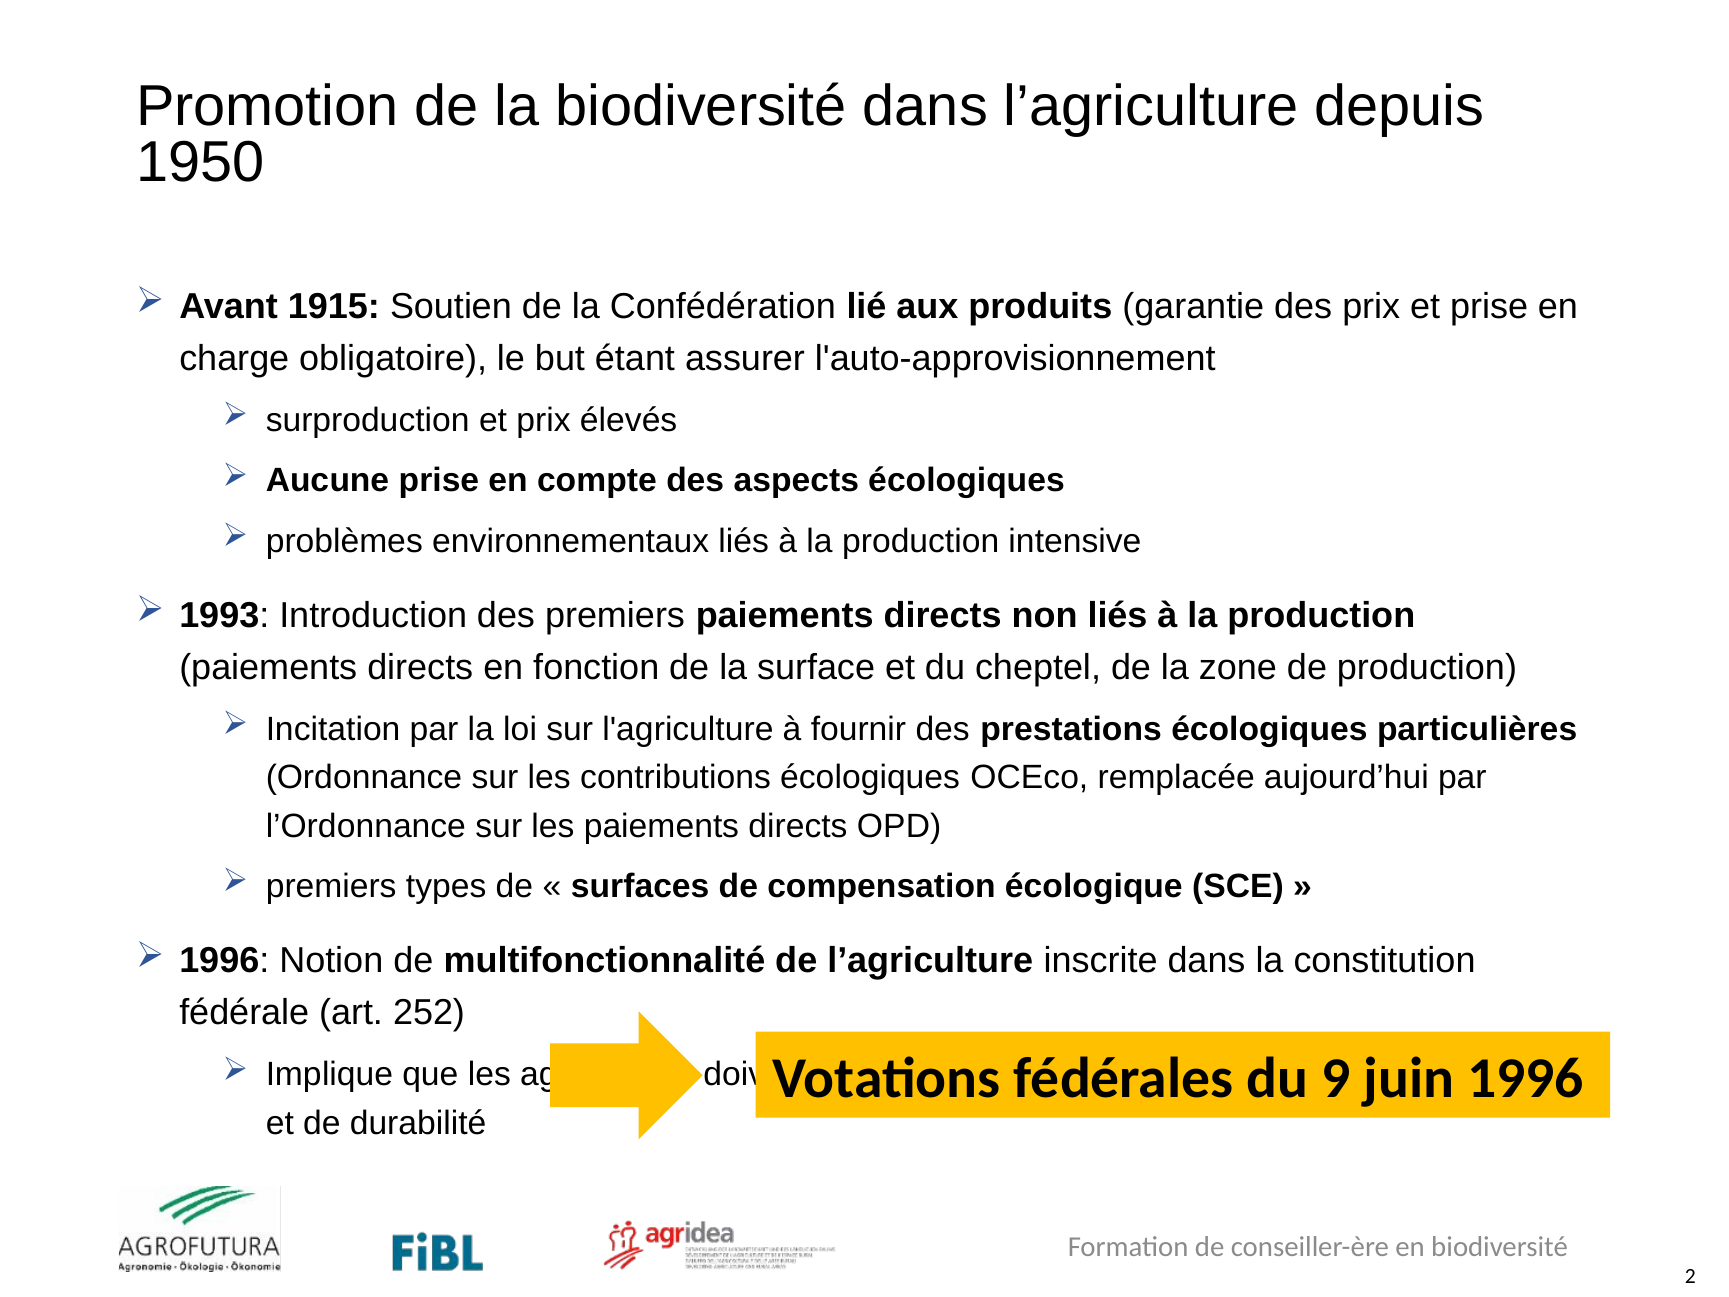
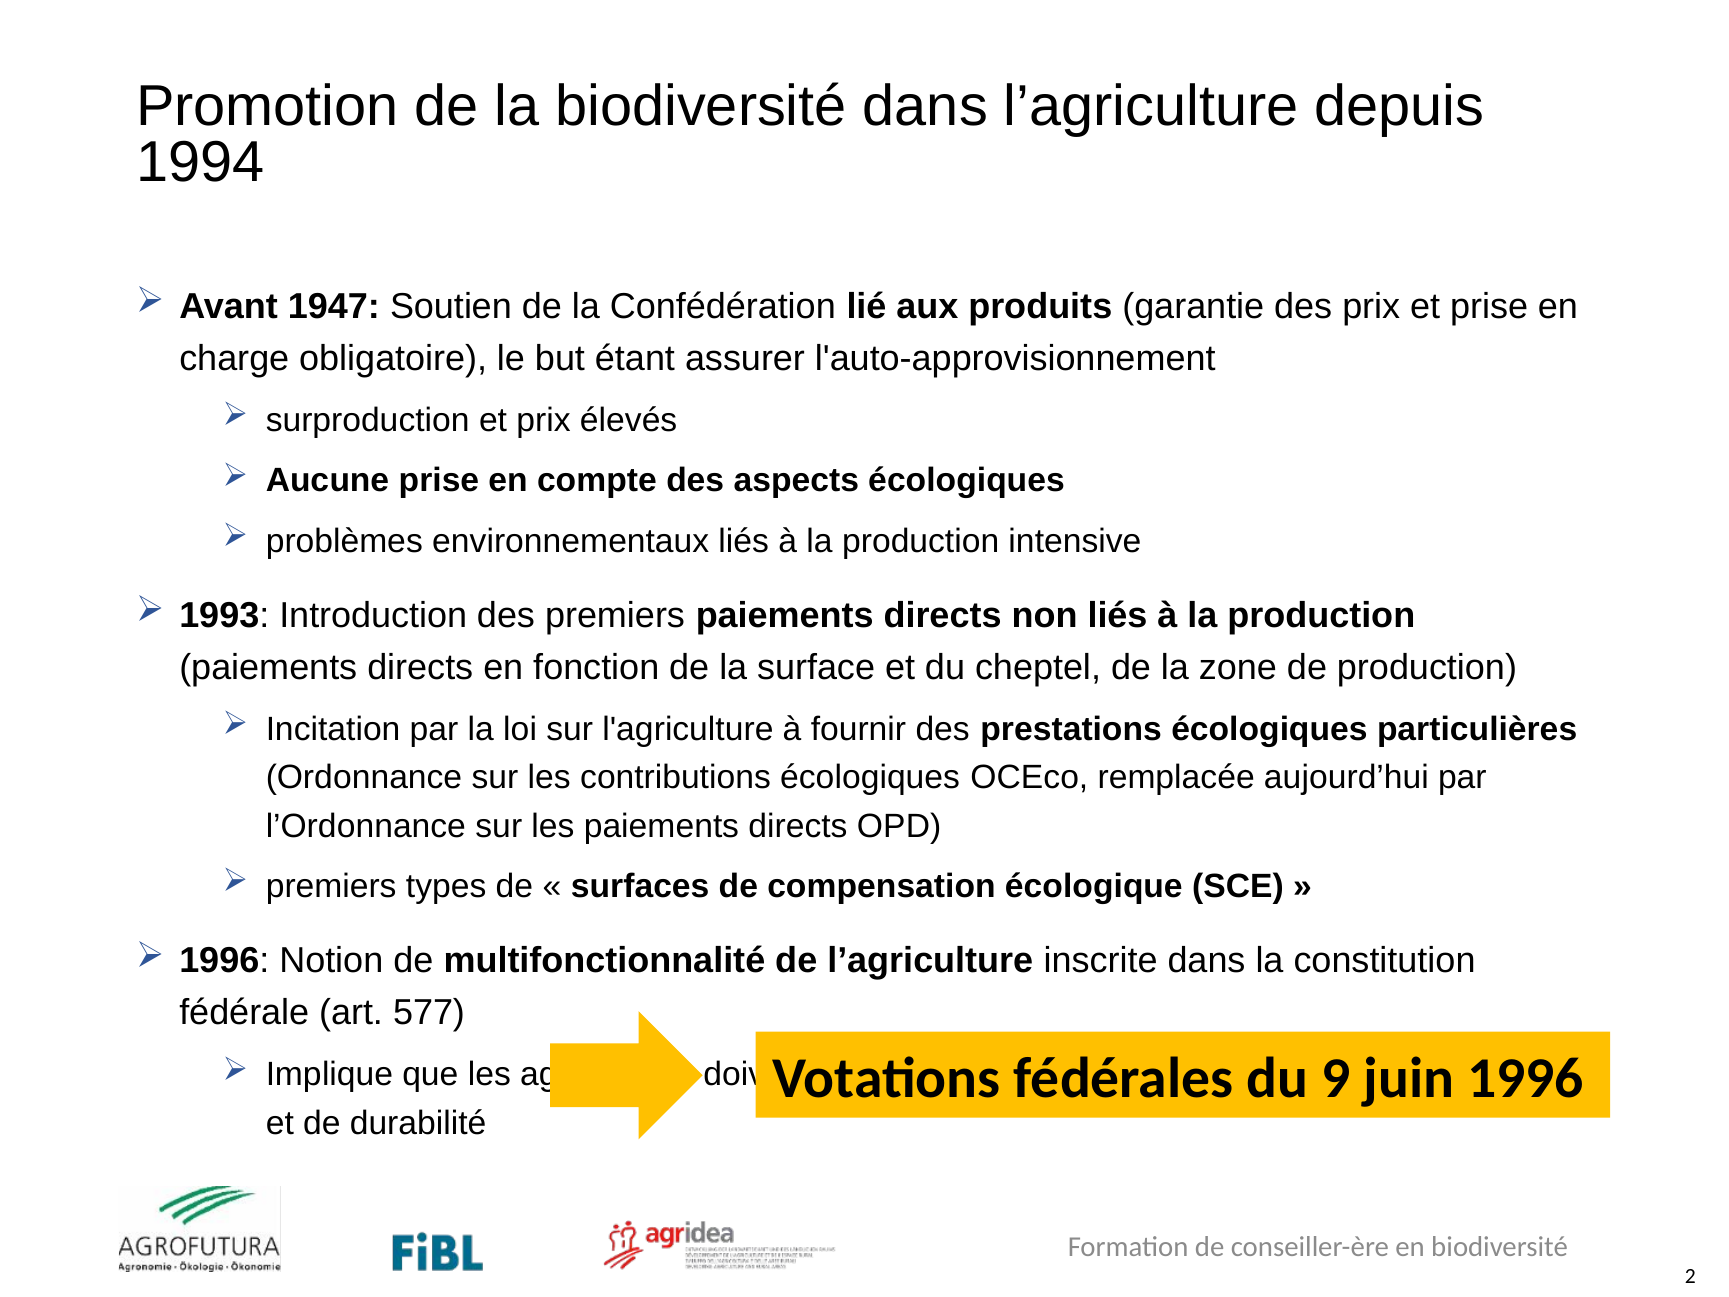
1950: 1950 -> 1994 (200, 163)
1915: 1915 -> 1947 (334, 307)
252: 252 -> 577 (429, 1013)
